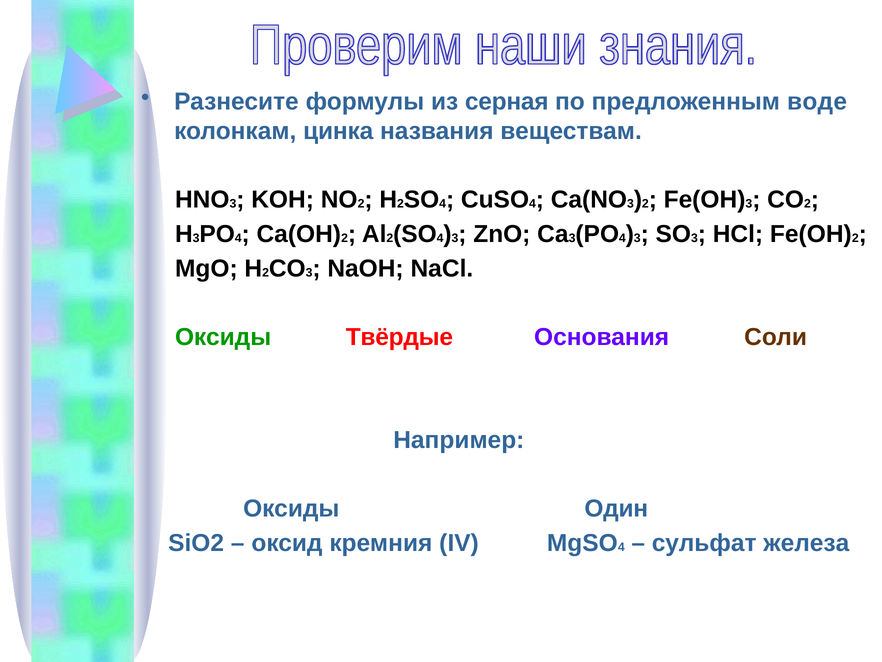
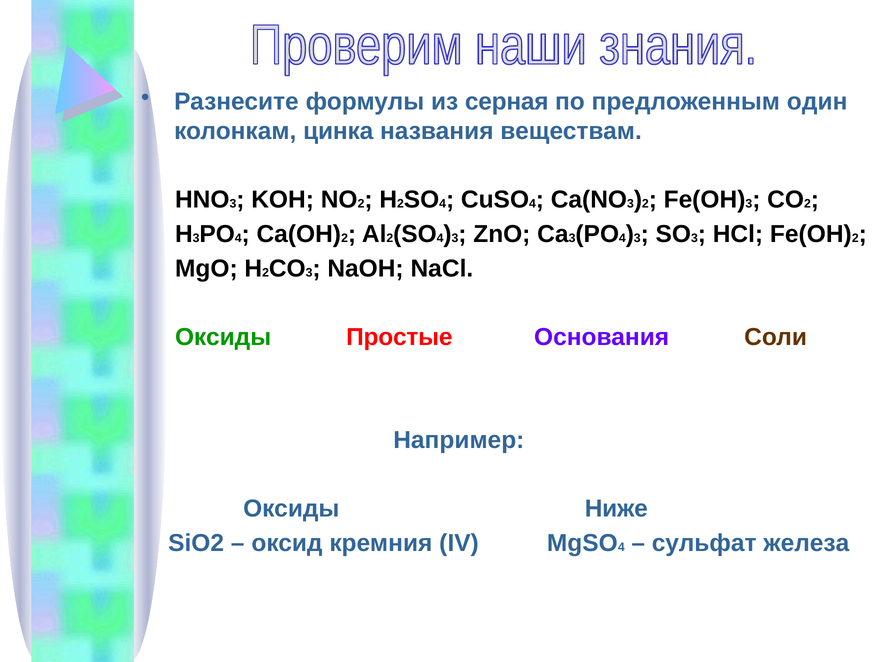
воде: воде -> один (817, 102)
Твёрдые: Твёрдые -> Простые (399, 337)
Один: Один -> Ниже (616, 508)
